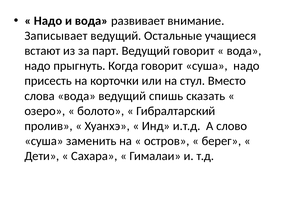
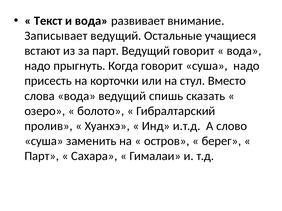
Надо: Надо -> Текст (48, 21)
Дети: Дети -> Парт (42, 156)
